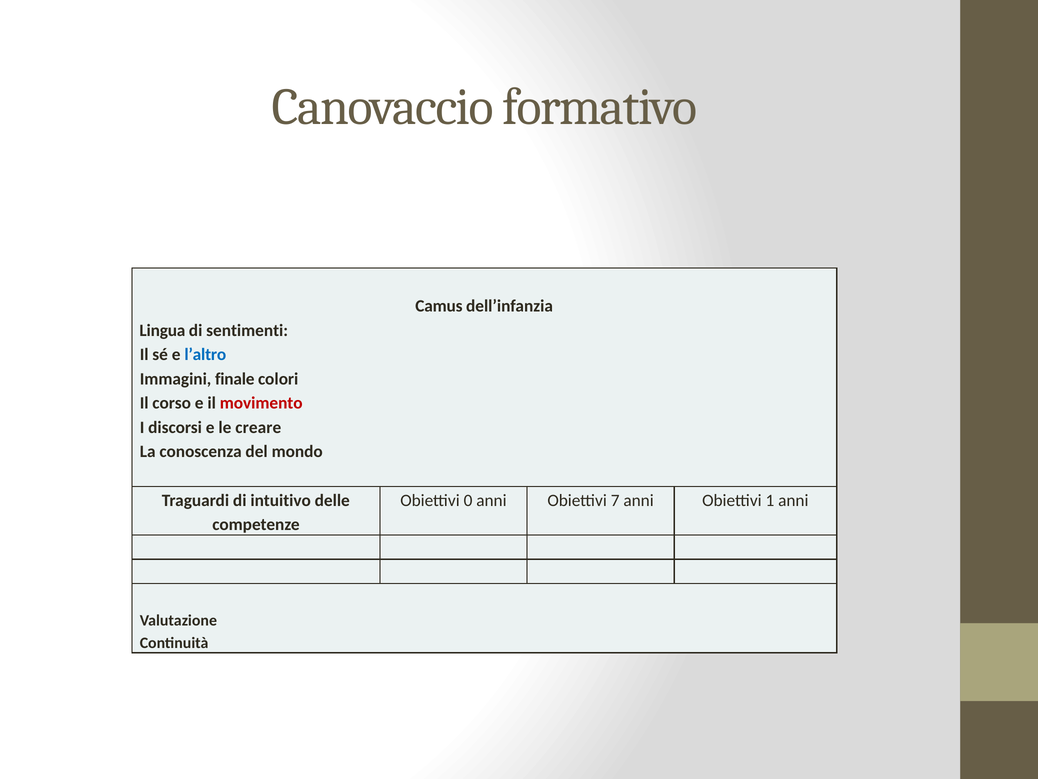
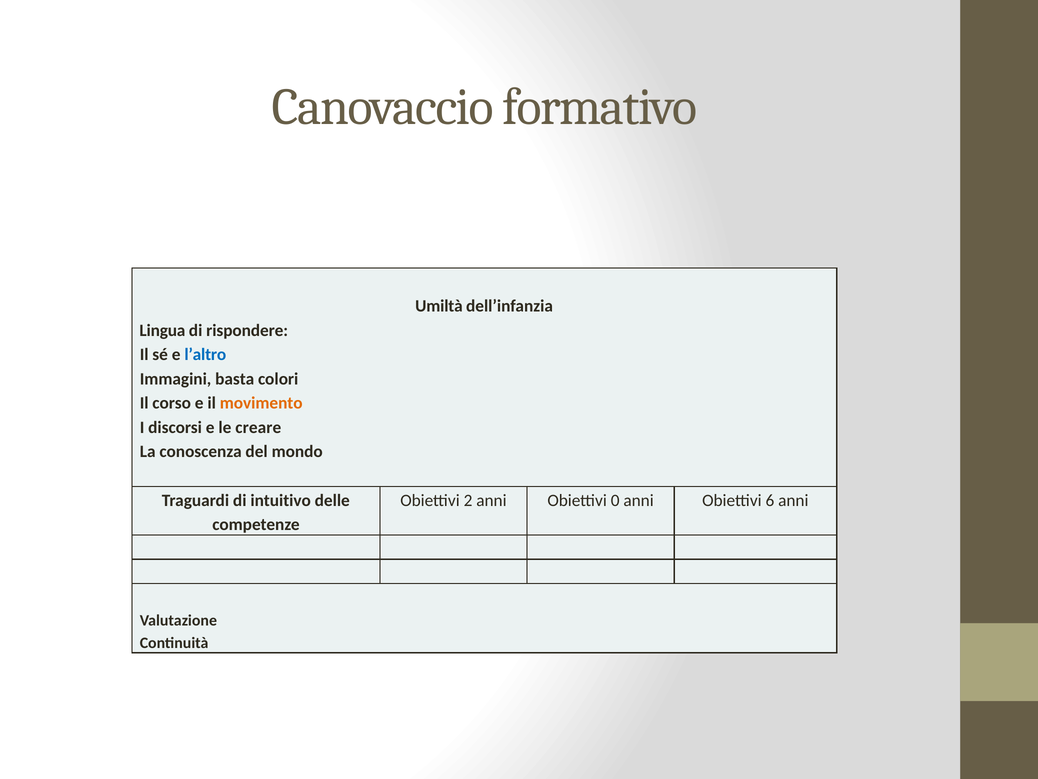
Camus: Camus -> Umiltà (439, 306)
sentimenti: sentimenti -> rispondere (247, 330)
finale: finale -> basta (235, 379)
movimento colour: red -> orange (261, 403)
0: 0 -> 2 (468, 500)
7: 7 -> 0 (615, 500)
1: 1 -> 6 (770, 500)
